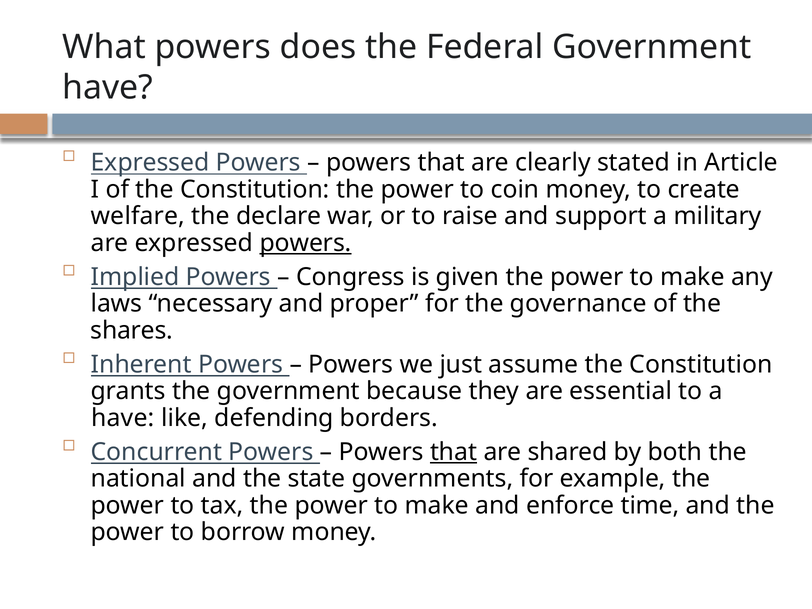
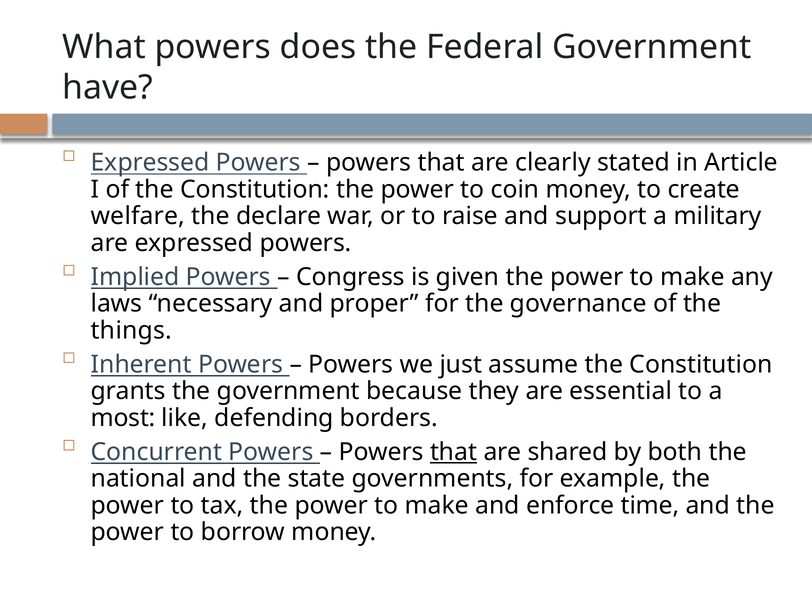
powers underline: present -> none (306, 243)
shares: shares -> things (131, 331)
have: have -> most (123, 418)
